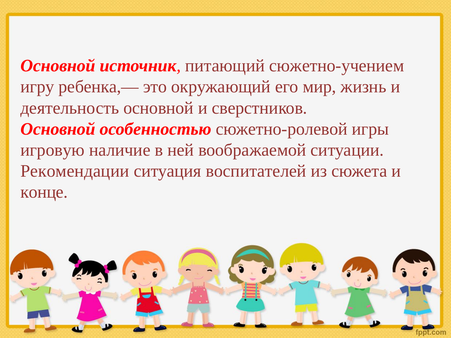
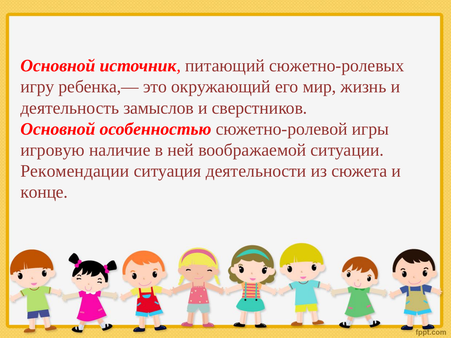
сюжетно-учением: сюжетно-учением -> сюжетно-ролевых (337, 66)
деятельность основной: основной -> замыслов (159, 108)
воспитателей: воспитателей -> деятельности (256, 171)
